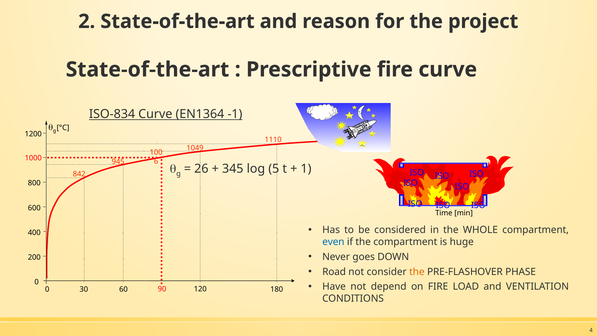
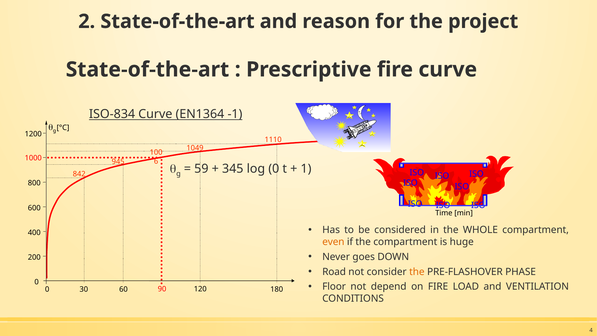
26: 26 -> 59 (201, 169)
log 5: 5 -> 0 (274, 169)
even colour: blue -> orange (333, 242)
Have: Have -> Floor (334, 287)
